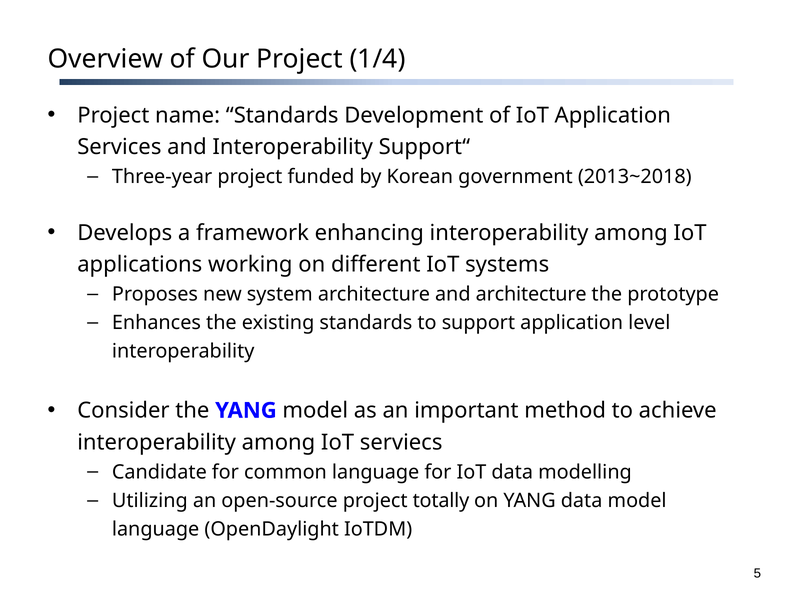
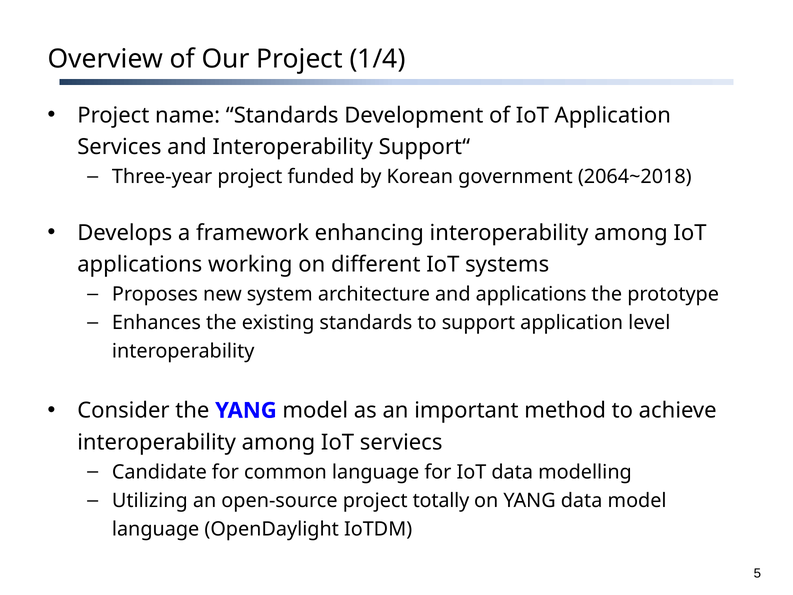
2013~2018: 2013~2018 -> 2064~2018 (635, 177)
and architecture: architecture -> applications (531, 294)
